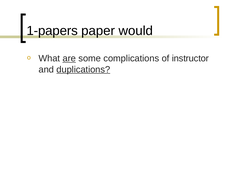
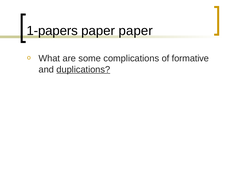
paper would: would -> paper (136, 31)
are underline: present -> none (69, 59)
instructor: instructor -> formative (190, 59)
